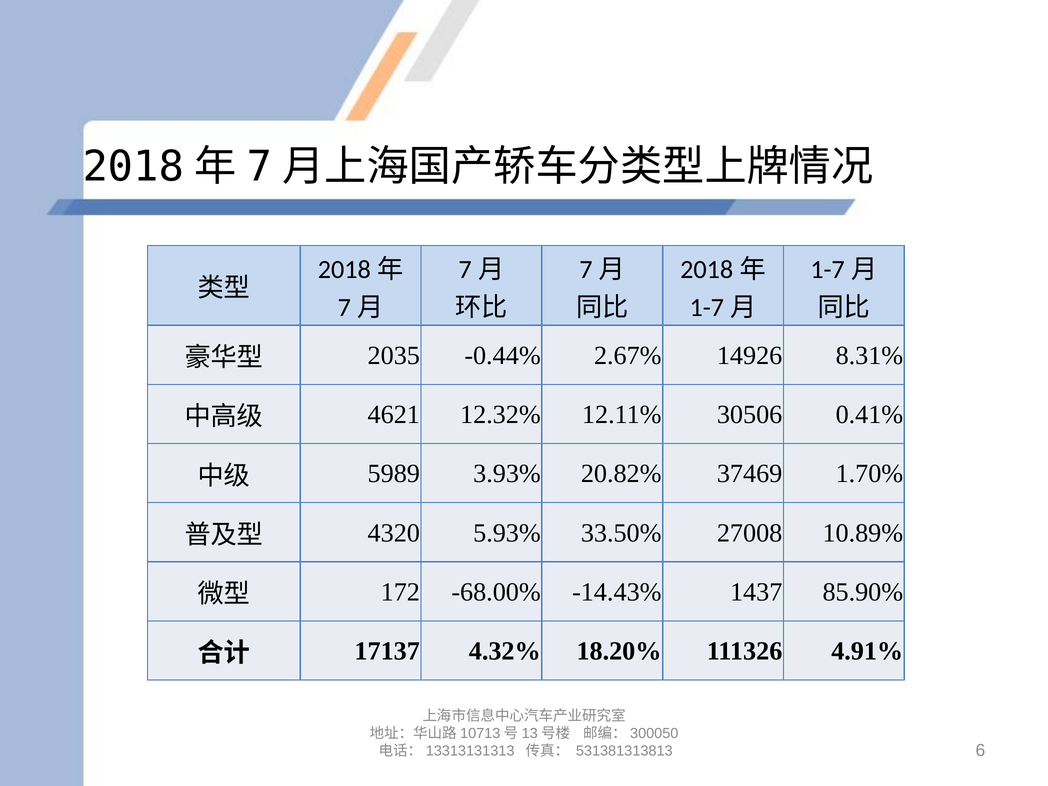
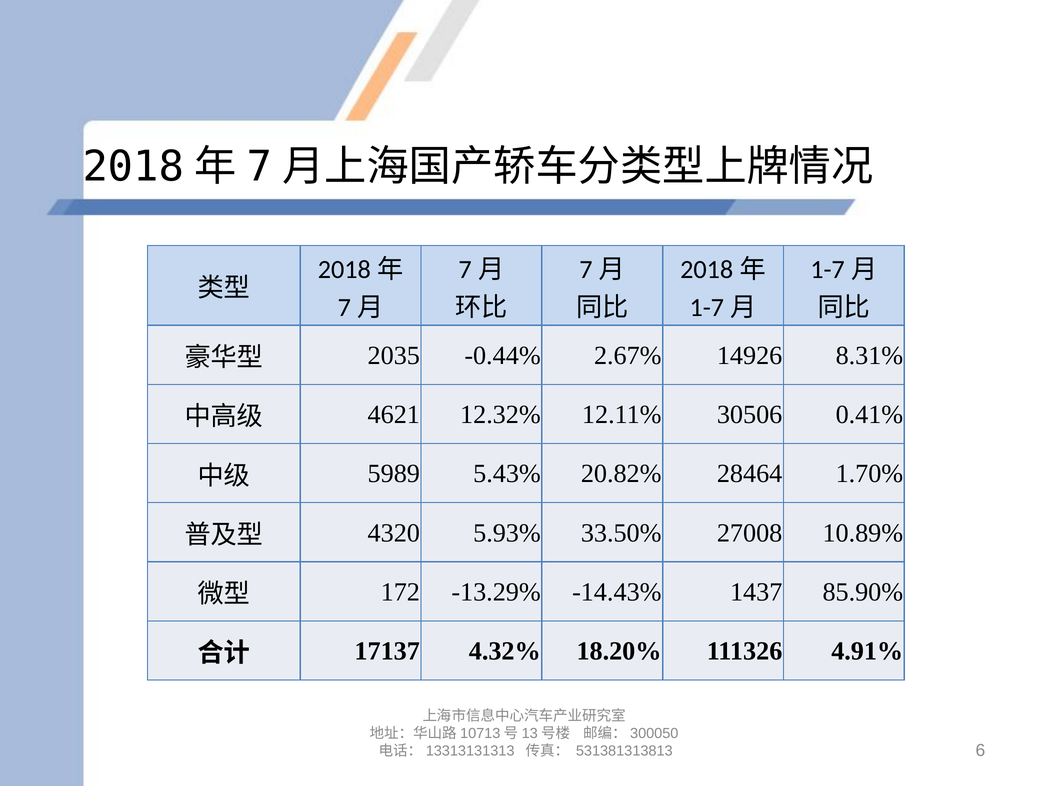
3.93%: 3.93% -> 5.43% (507, 474)
37469: 37469 -> 28464 (750, 474)
-68.00%: -68.00% -> -13.29% (496, 592)
